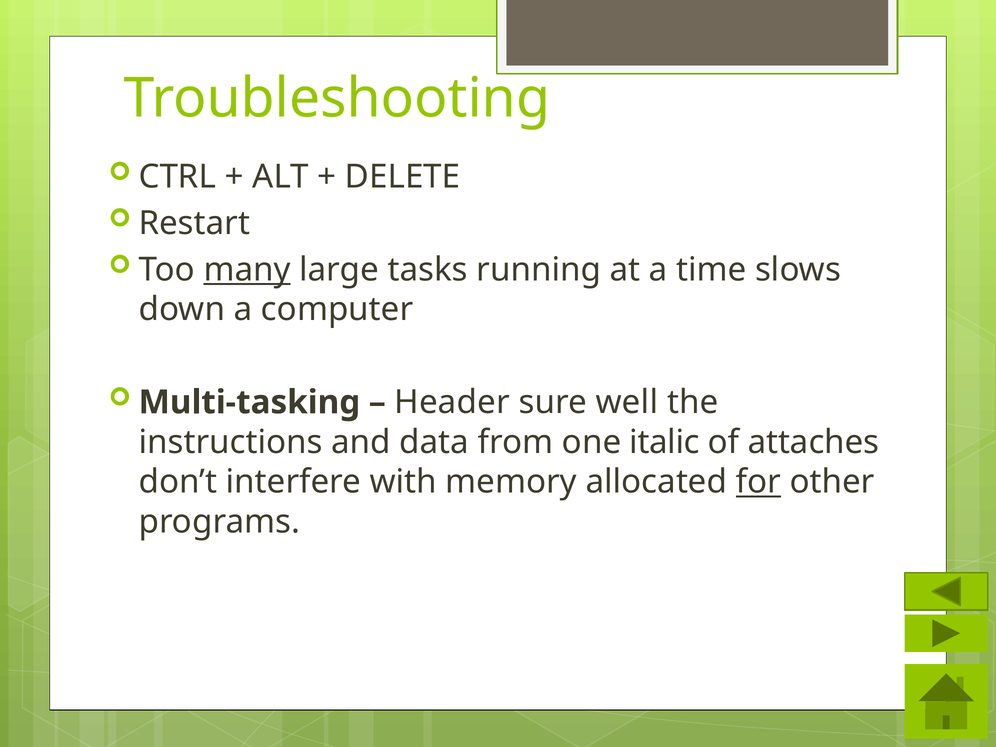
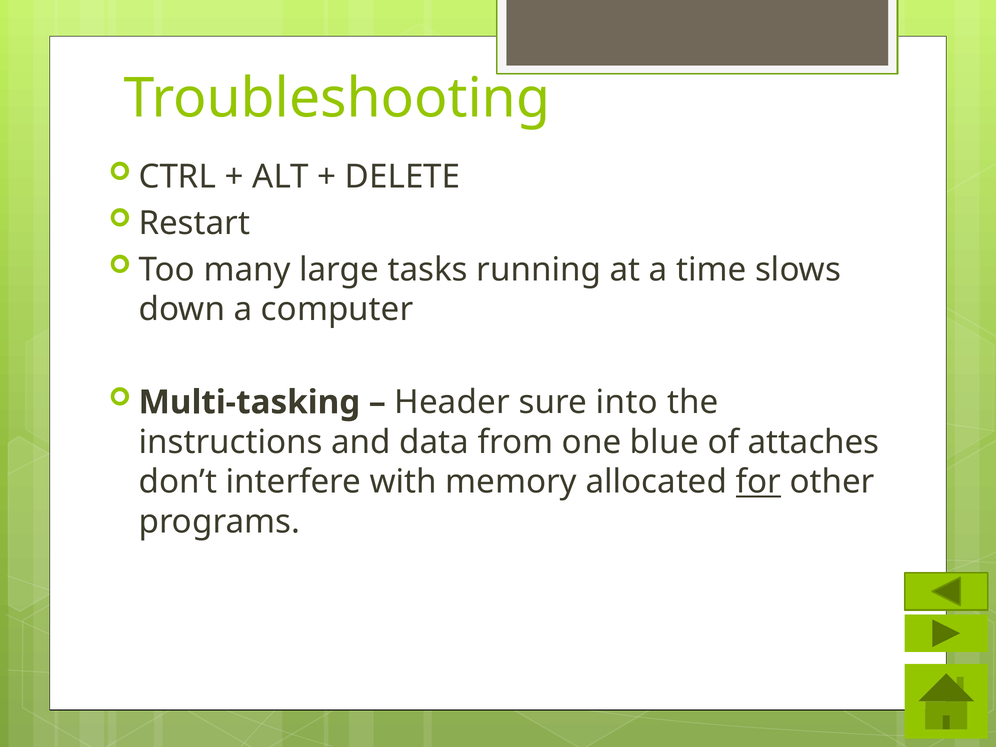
many underline: present -> none (247, 270)
well: well -> into (627, 402)
italic: italic -> blue (664, 442)
